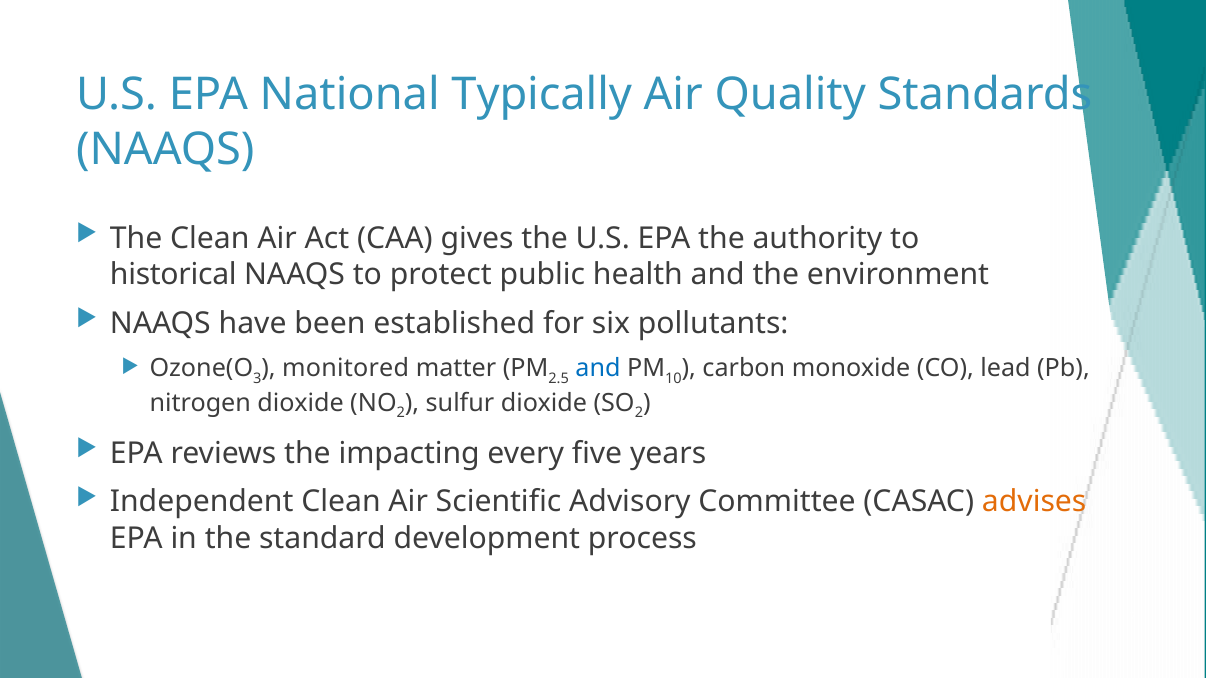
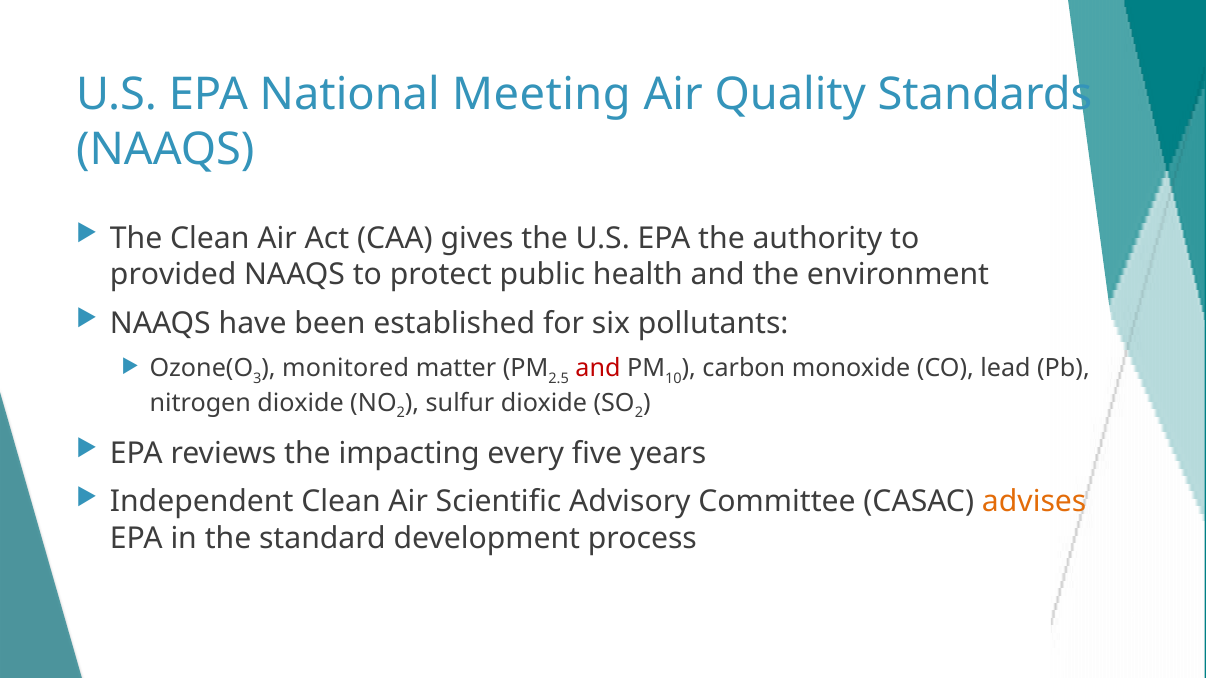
Typically: Typically -> Meeting (541, 95)
historical: historical -> provided (173, 275)
and colour: blue -> red (598, 369)
